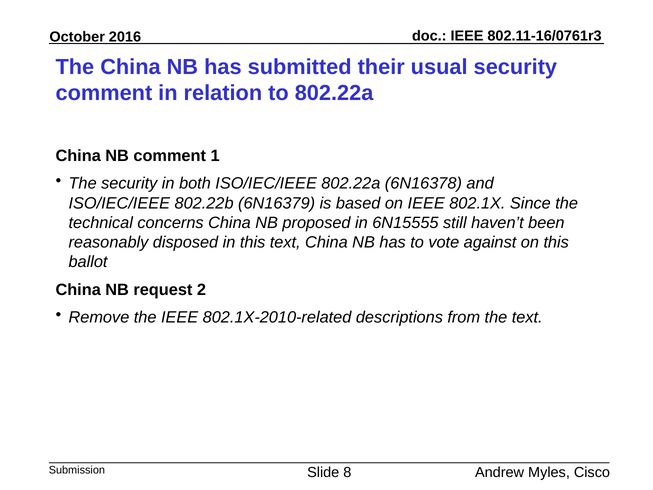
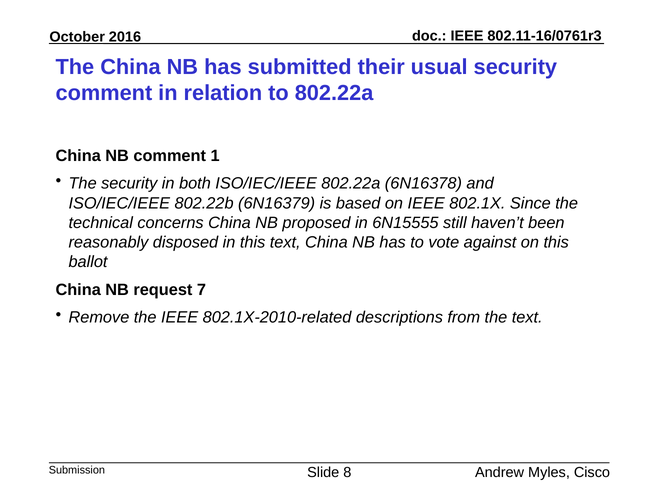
2: 2 -> 7 (201, 290)
